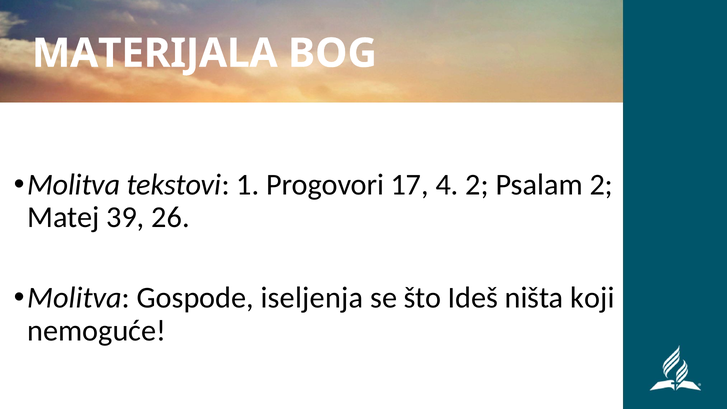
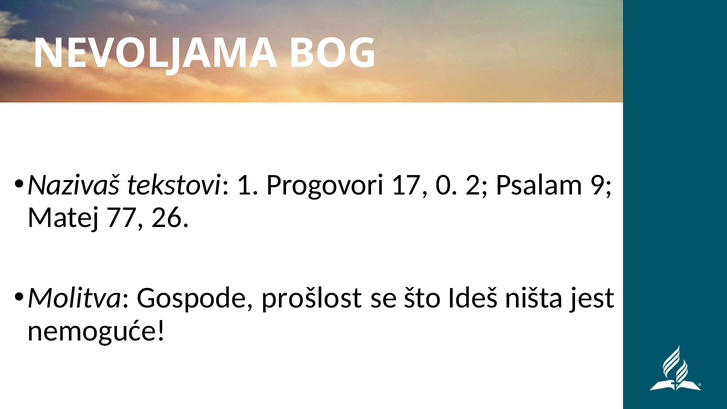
MATERIJALA: MATERIJALA -> NEVOLJAMA (155, 53)
Molitva: Molitva -> Nazivaš (74, 185)
4: 4 -> 0 (447, 185)
Psalam 2: 2 -> 9 (601, 185)
39: 39 -> 77 (125, 217)
iseljenja: iseljenja -> prošlost (312, 298)
koji: koji -> jest (593, 298)
